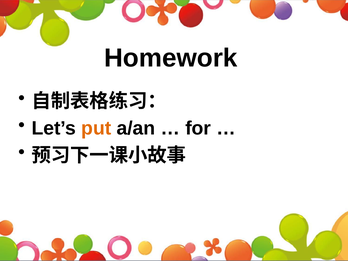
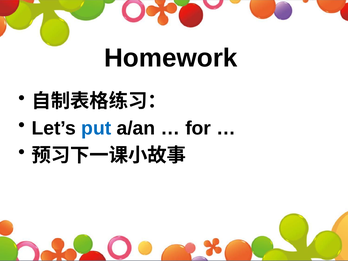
put colour: orange -> blue (96, 128)
